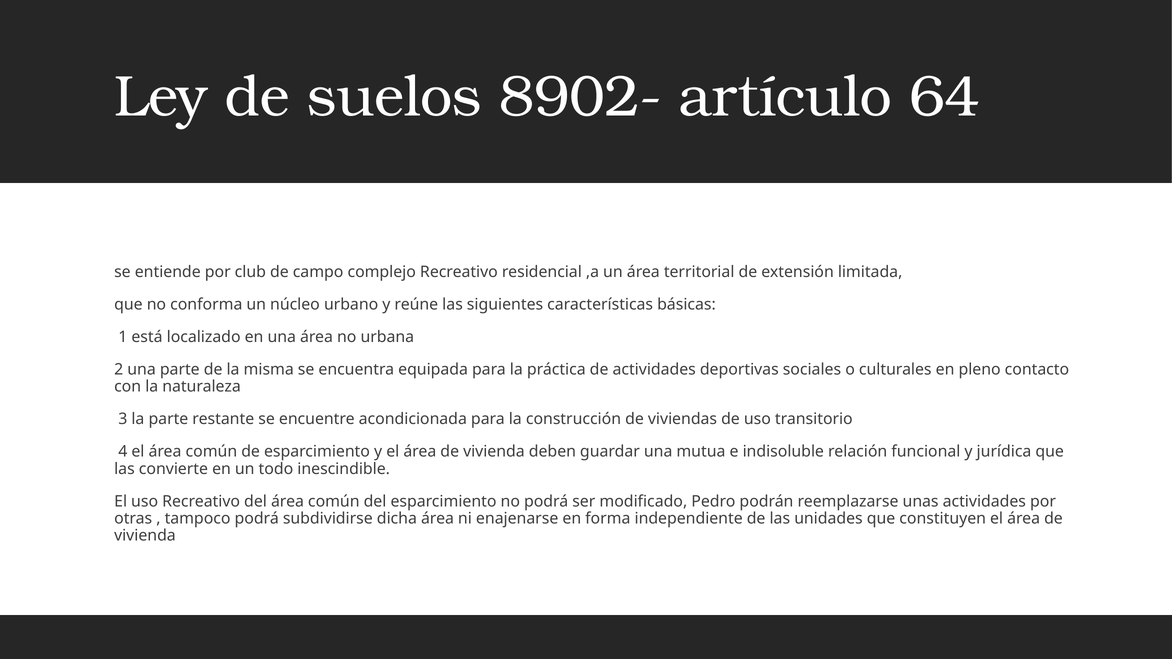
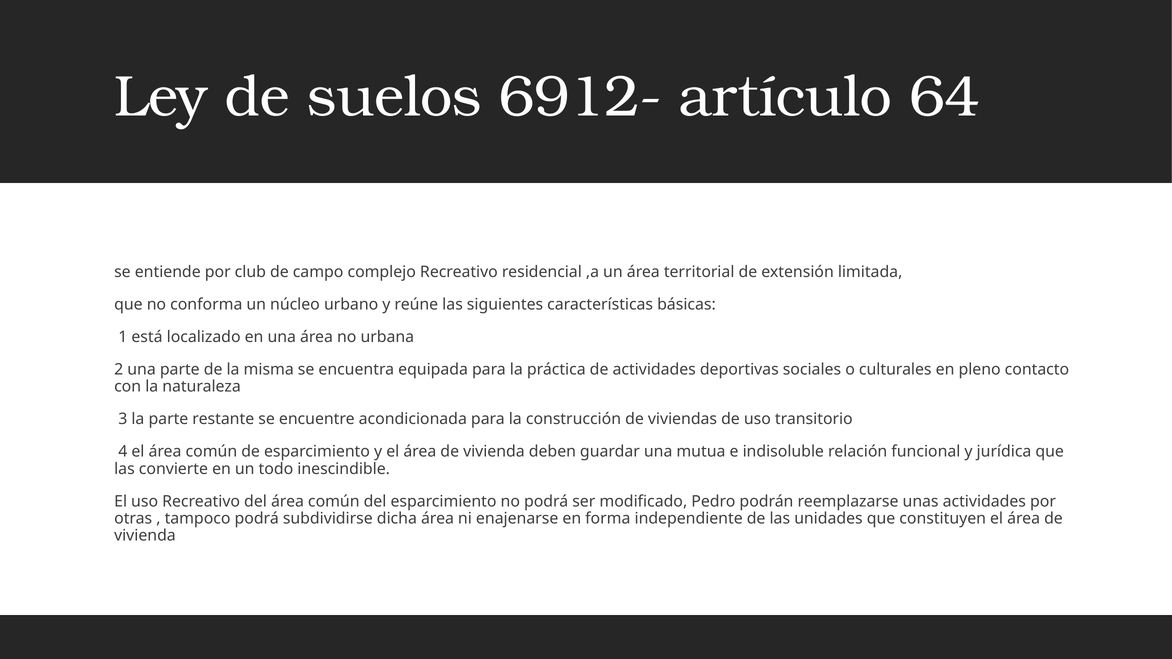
8902-: 8902- -> 6912- (581, 97)
